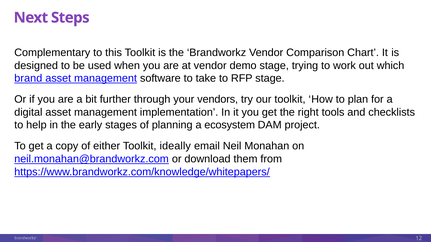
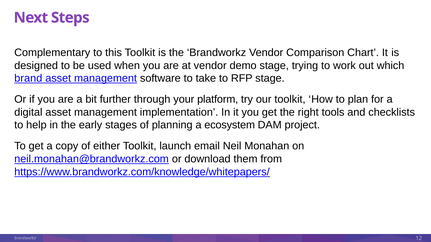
vendors: vendors -> platform (218, 99)
ideally: ideally -> launch (175, 146)
